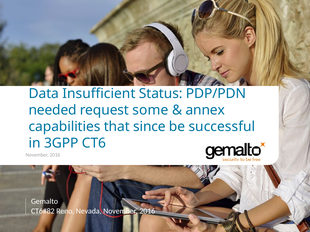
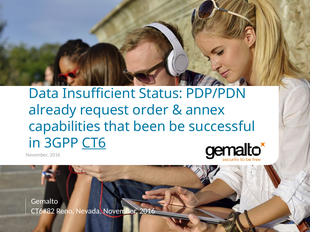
needed: needed -> already (53, 110)
some: some -> order (150, 110)
since: since -> been (149, 127)
CT6 underline: none -> present (94, 143)
